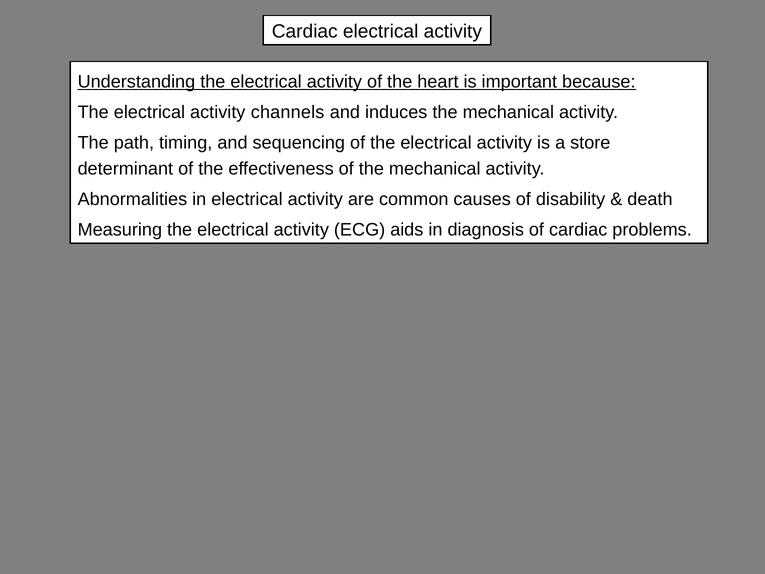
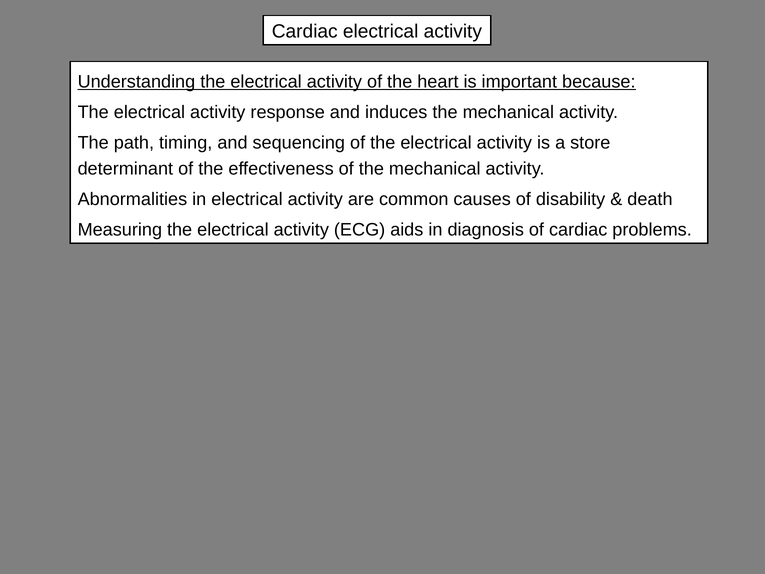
channels: channels -> response (288, 112)
